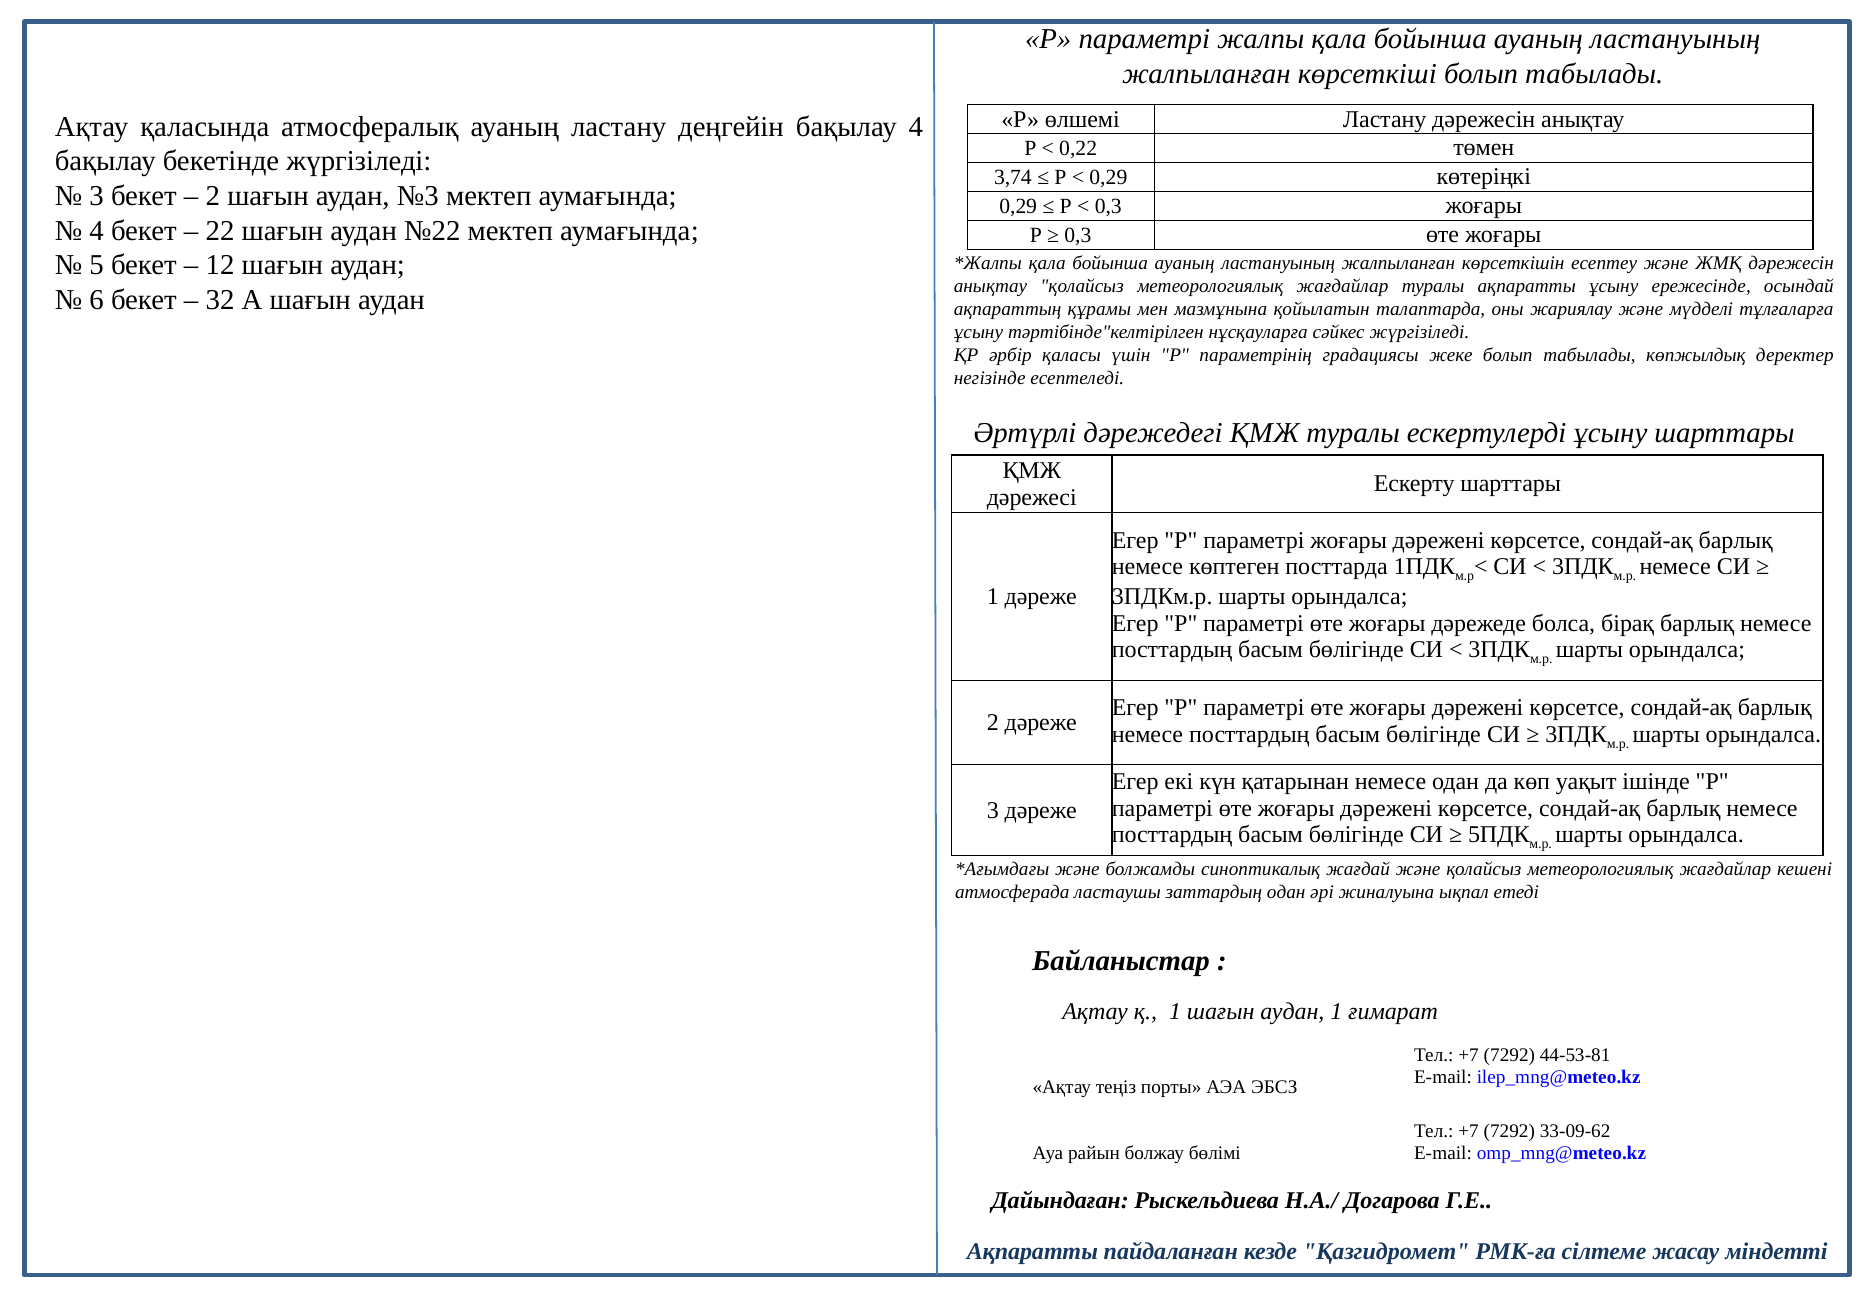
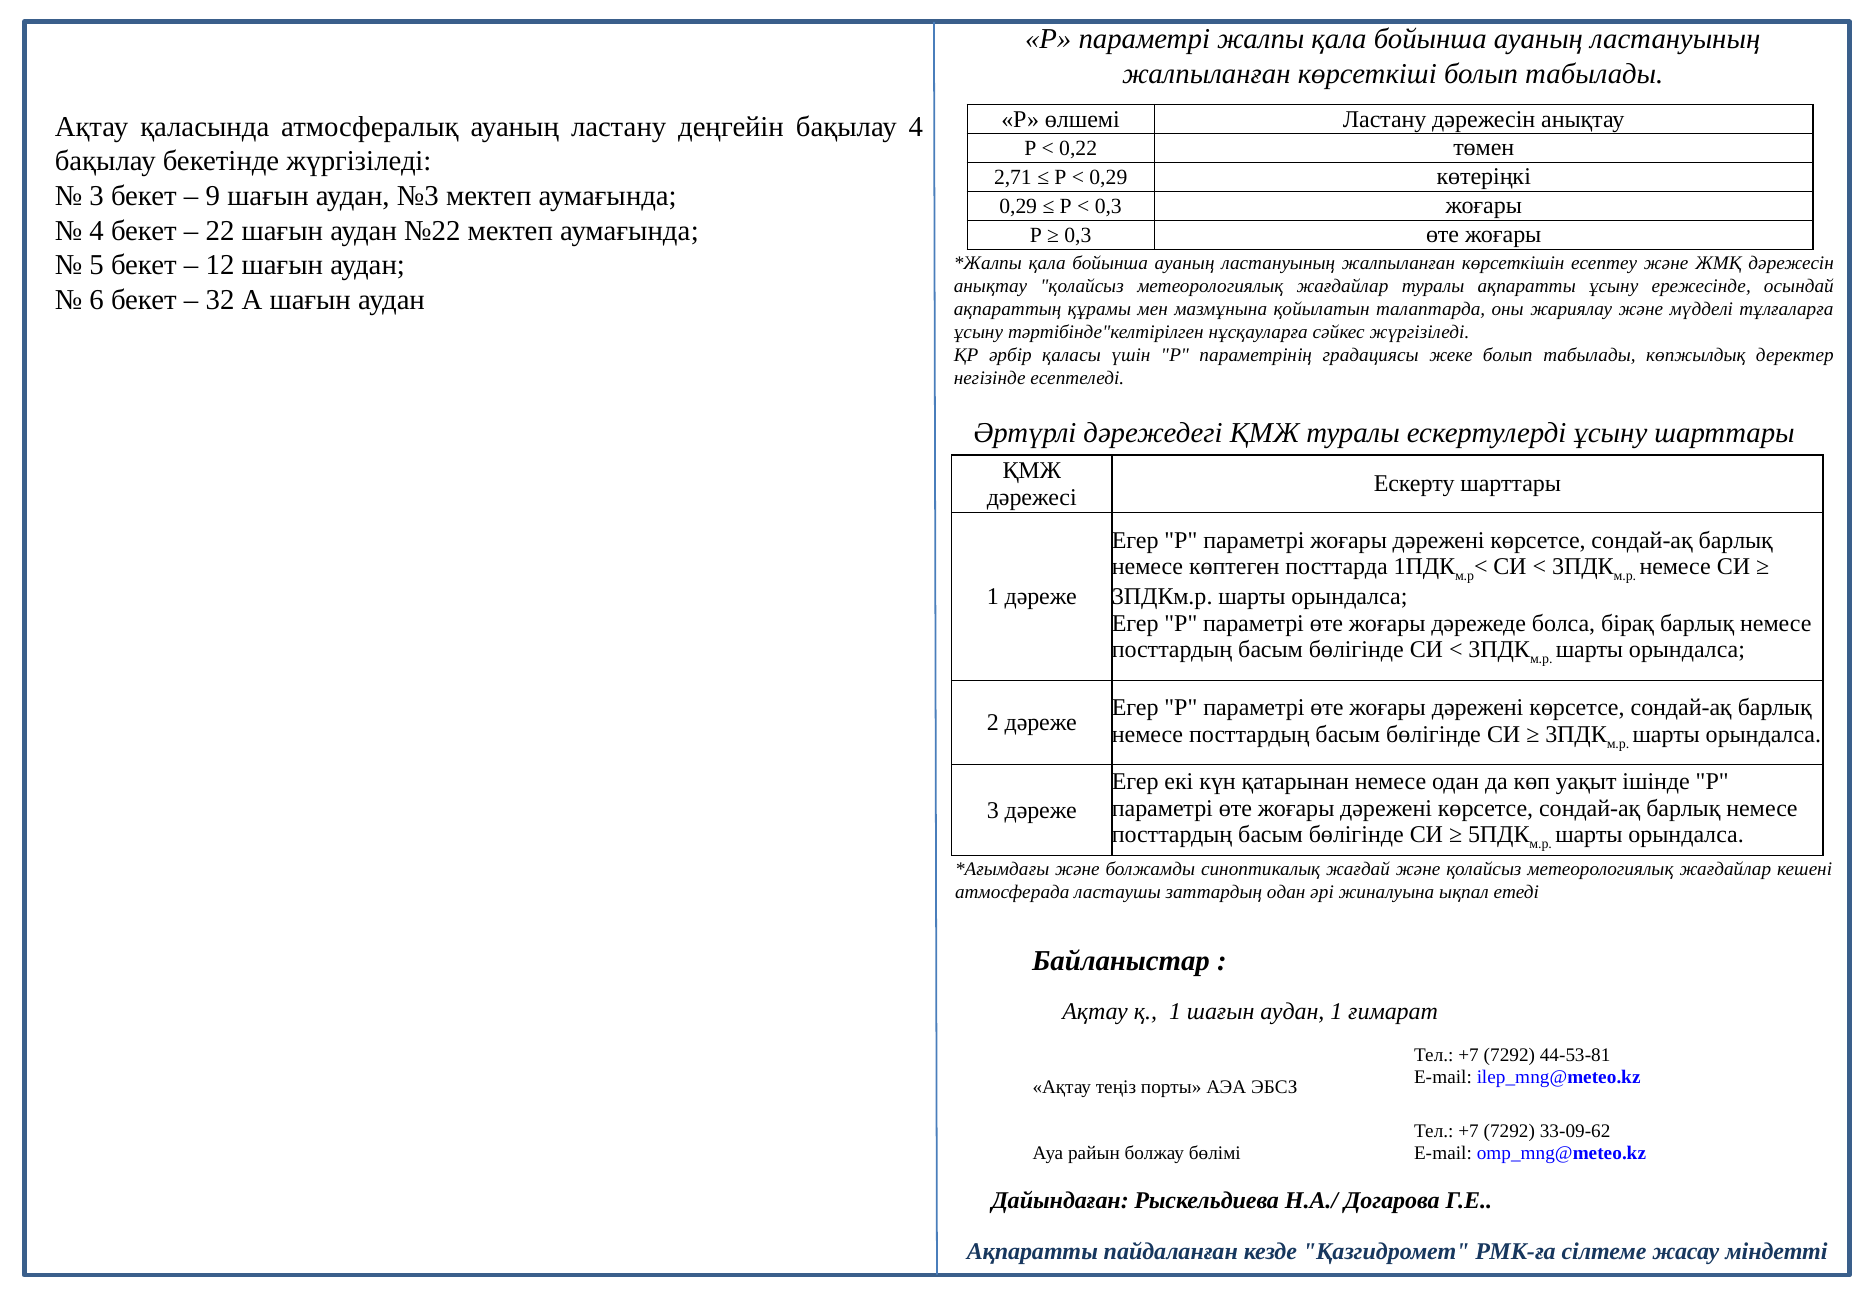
3,74: 3,74 -> 2,71 (1013, 177)
2: 2 -> 9 (213, 196)
